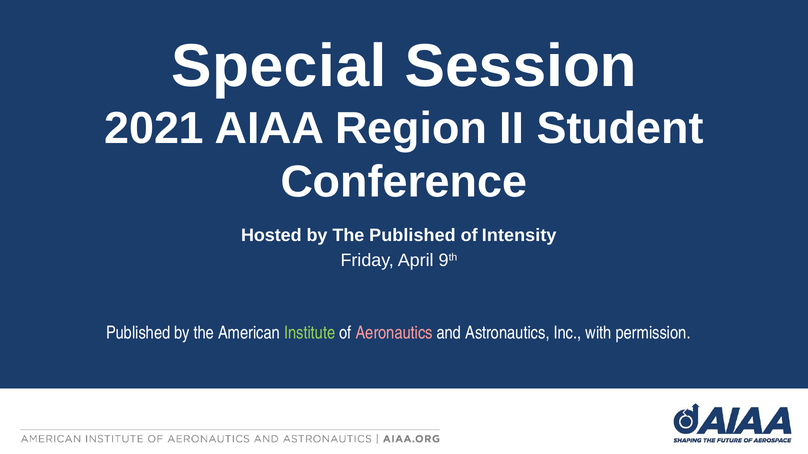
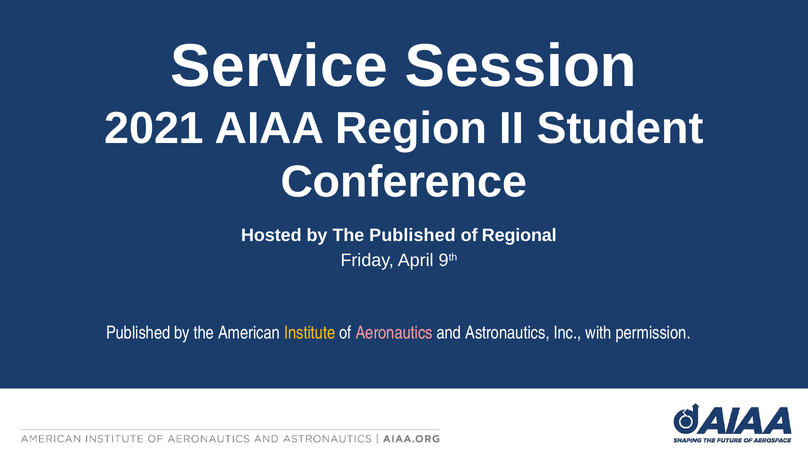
Special: Special -> Service (279, 66)
Intensity: Intensity -> Regional (519, 236)
Institute colour: light green -> yellow (310, 333)
